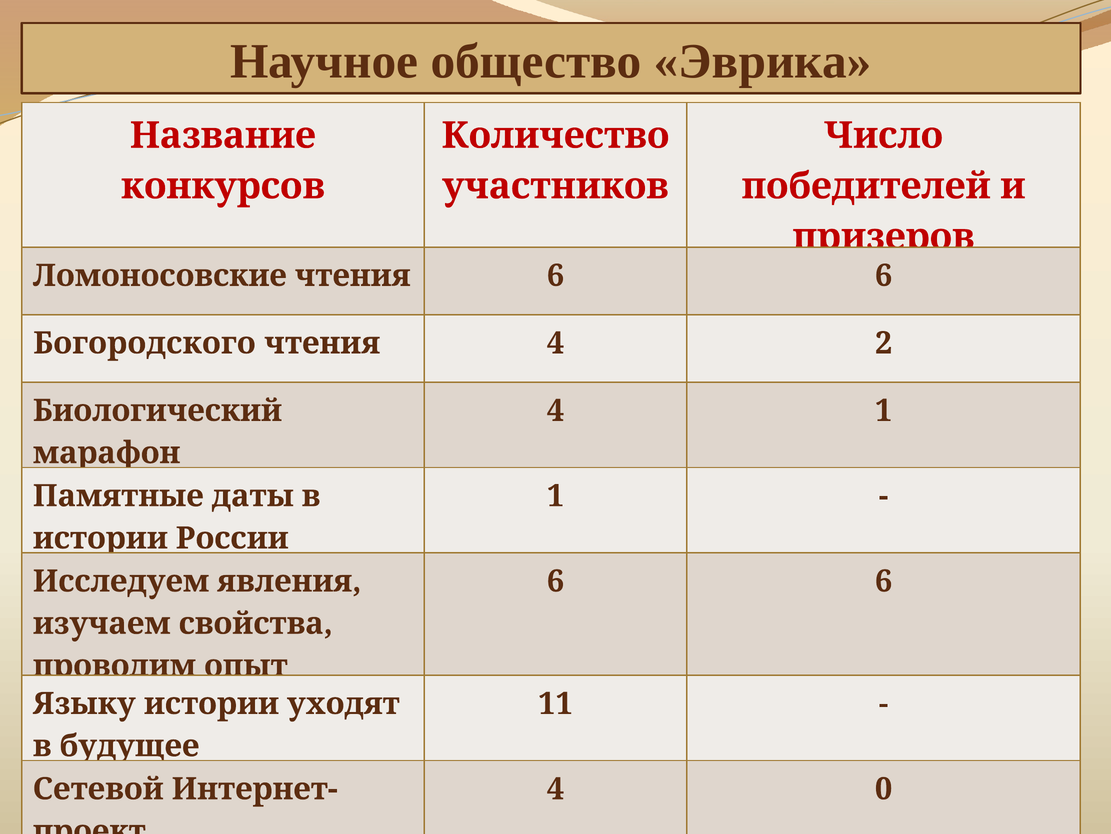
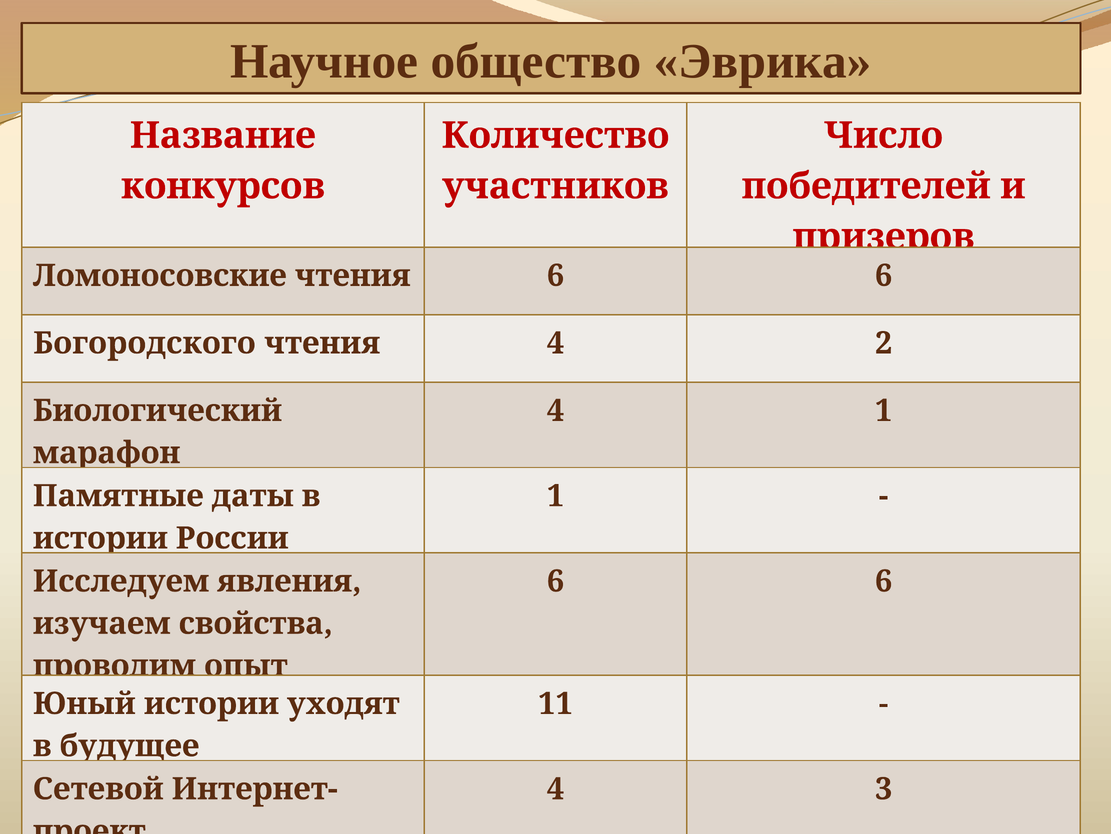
Языку: Языку -> Юный (84, 703)
0: 0 -> 3 (884, 788)
